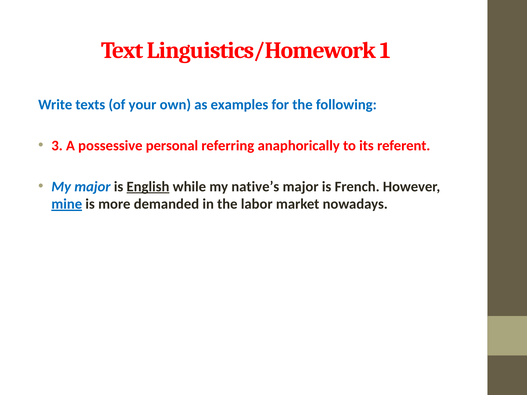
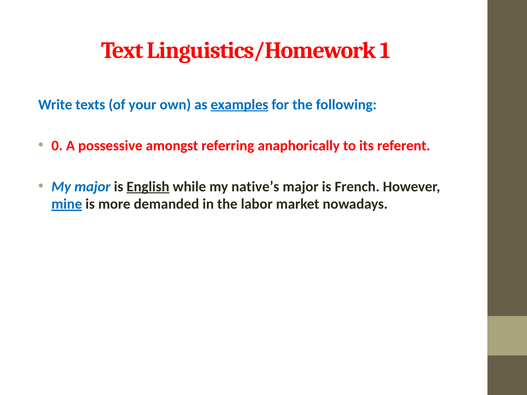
examples underline: none -> present (239, 105)
3: 3 -> 0 (57, 146)
personal: personal -> amongst (172, 146)
